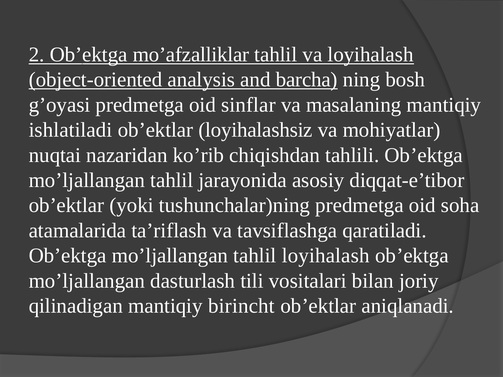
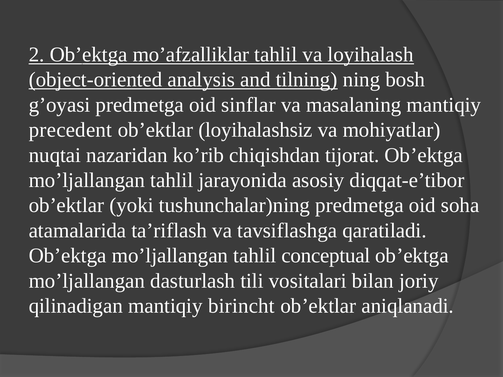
barcha: barcha -> tilning (307, 80)
ishlatiladi: ishlatiladi -> precedent (70, 130)
tahlili: tahlili -> tijorat (352, 155)
tahlil loyihalash: loyihalash -> conceptual (326, 256)
